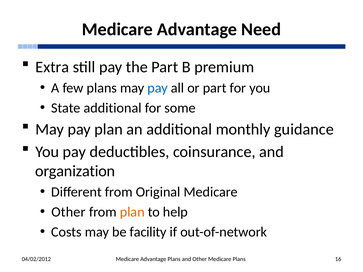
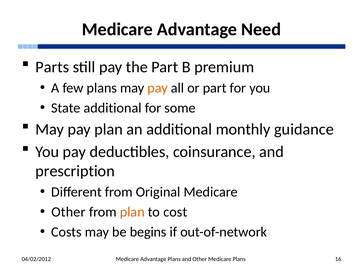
Extra: Extra -> Parts (52, 67)
pay colour: blue -> orange (158, 88)
organization: organization -> prescription (75, 171)
help: help -> cost (175, 212)
facility: facility -> begins (148, 232)
